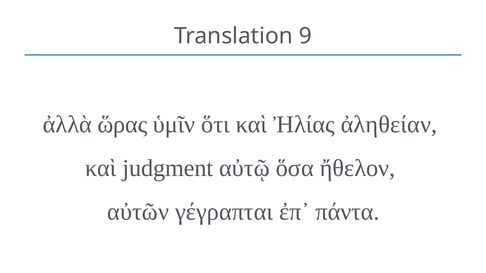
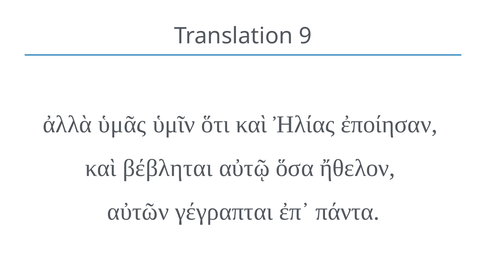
ὥρας: ὥρας -> ὑμᾶς (122, 125)
ἀληθείαν: ἀληθείαν -> ἐποίησαν (389, 125)
judgment: judgment -> βέβληται (168, 168)
